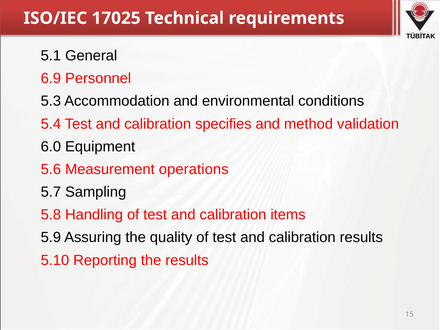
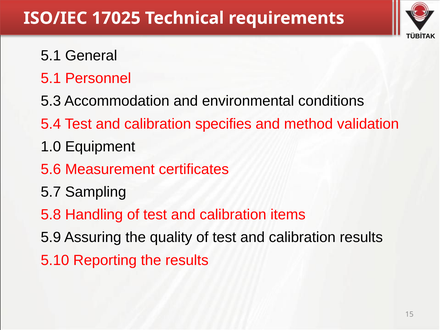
6.9: 6.9 -> 5.1 (51, 78)
6.0: 6.0 -> 1.0 (51, 147)
operations: operations -> certificates (194, 169)
